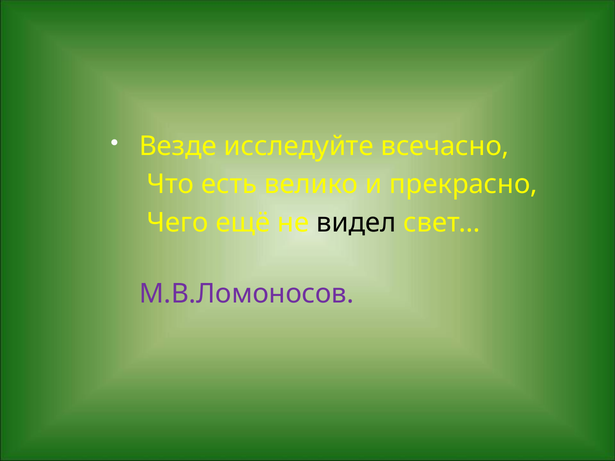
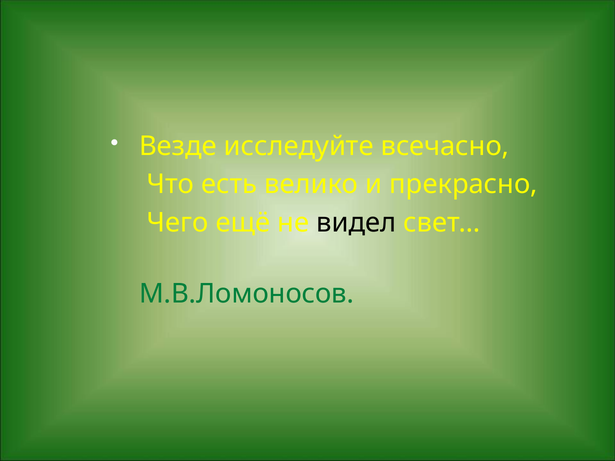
М.В.Ломоносов colour: purple -> green (247, 294)
